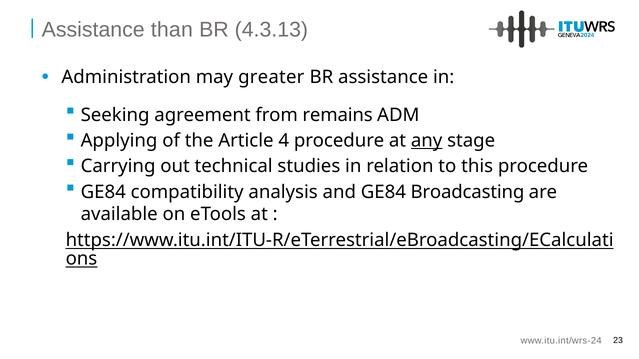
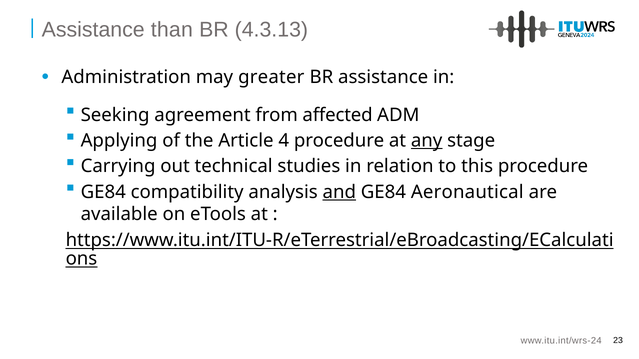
remains: remains -> affected (338, 115)
and underline: none -> present (339, 192)
Broadcasting: Broadcasting -> Aeronautical (467, 192)
